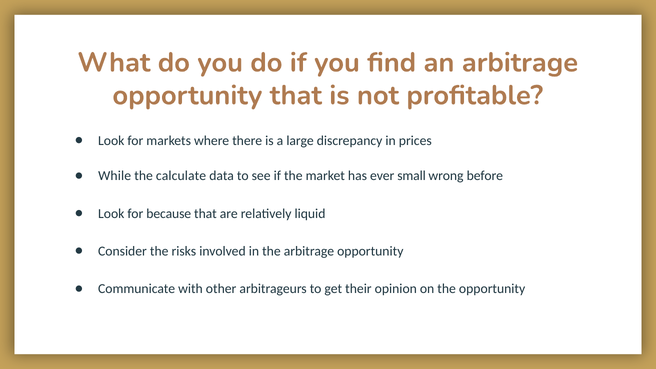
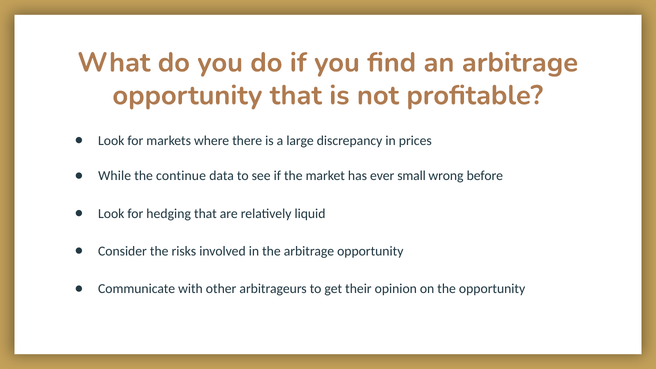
calculate: calculate -> continue (181, 176)
because: because -> hedging (169, 214)
